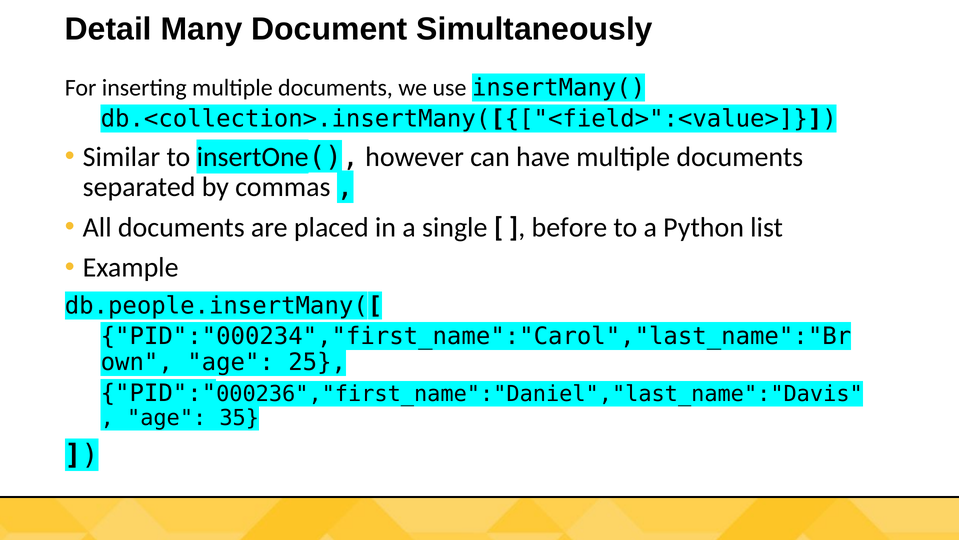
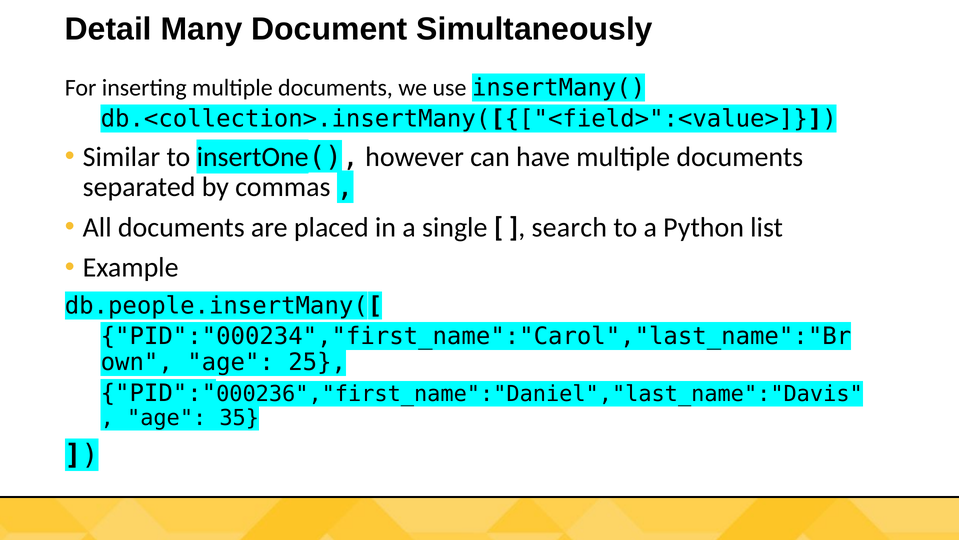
before: before -> search (569, 227)
